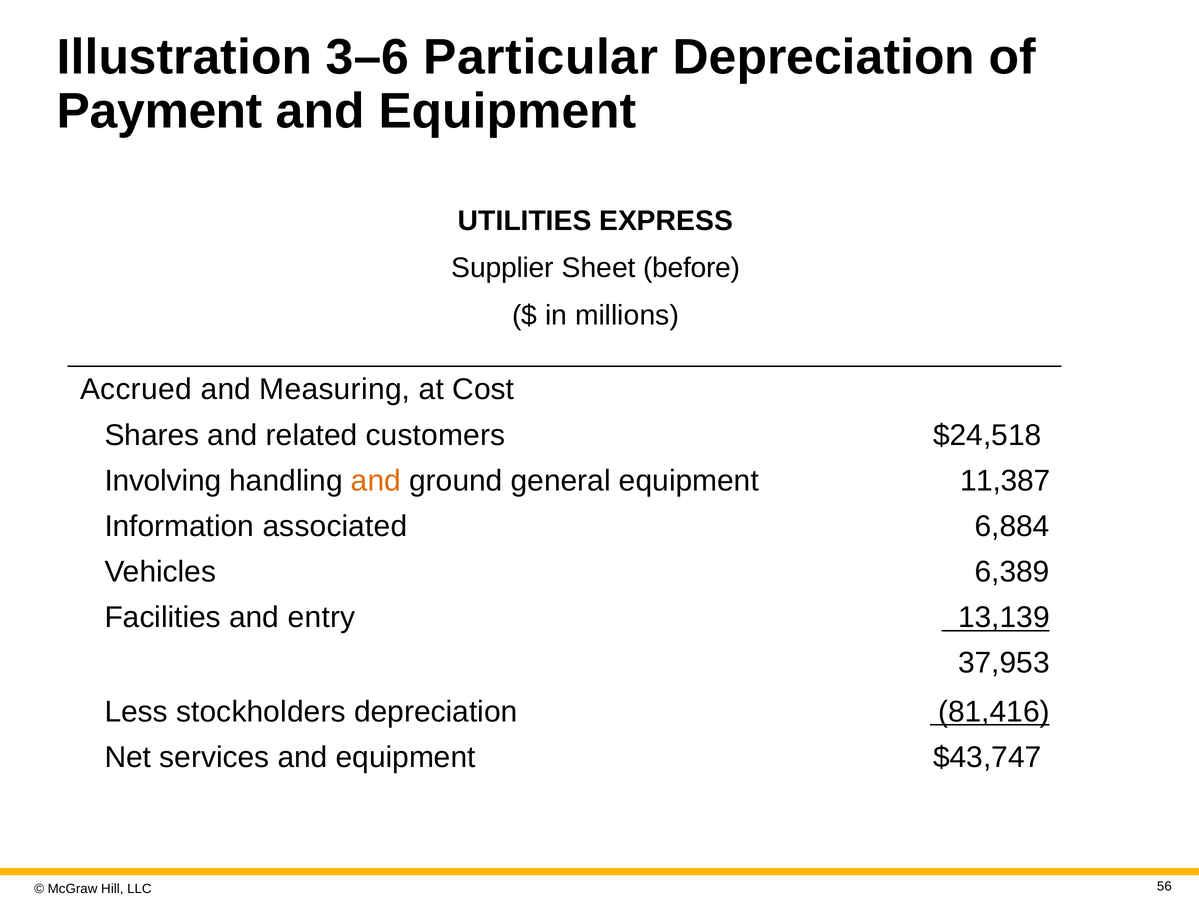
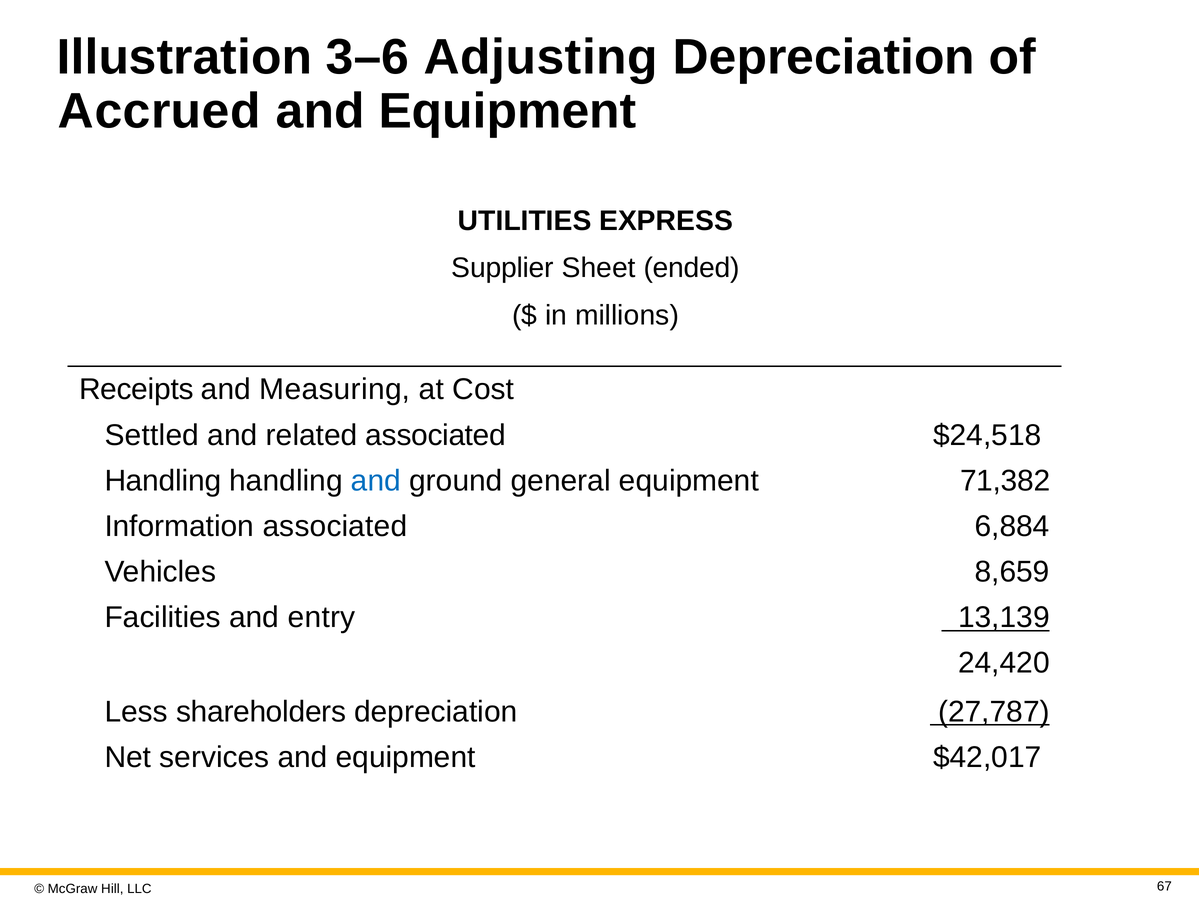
Particular: Particular -> Adjusting (541, 57)
Payment: Payment -> Accrued (159, 111)
before: before -> ended (692, 268)
Accrued: Accrued -> Receipts (136, 390)
Shares: Shares -> Settled (152, 435)
related customers: customers -> associated (436, 435)
Involving: Involving -> Handling (163, 481)
and colour: orange -> blue (376, 481)
11,387: 11,387 -> 71,382 (1005, 481)
6,389: 6,389 -> 8,659 (1012, 572)
37,953: 37,953 -> 24,420 (1004, 663)
stockholders: stockholders -> shareholders (261, 712)
81,416: 81,416 -> 27,787 (994, 712)
$43,747: $43,747 -> $42,017 (987, 757)
56: 56 -> 67 (1164, 887)
